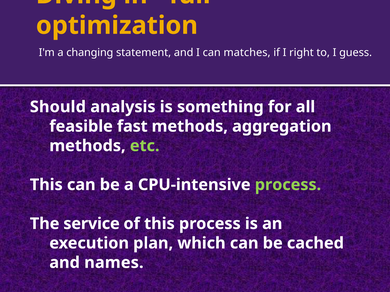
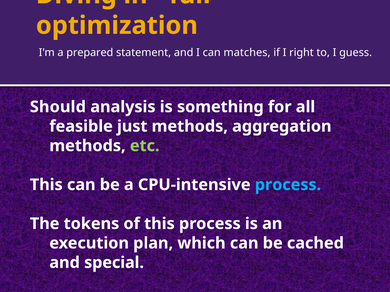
changing: changing -> prepared (90, 53)
fast: fast -> just (132, 127)
process colour: light green -> light blue (288, 185)
service: service -> tokens (91, 224)
names: names -> special (114, 263)
